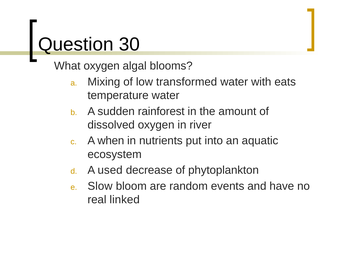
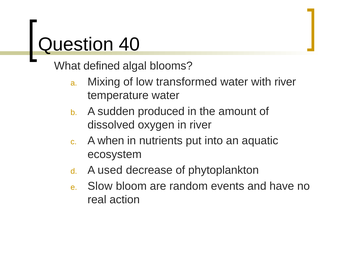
30: 30 -> 40 (129, 44)
What oxygen: oxygen -> defined (102, 66)
with eats: eats -> river (285, 82)
rainforest: rainforest -> produced (161, 111)
linked: linked -> action (125, 200)
